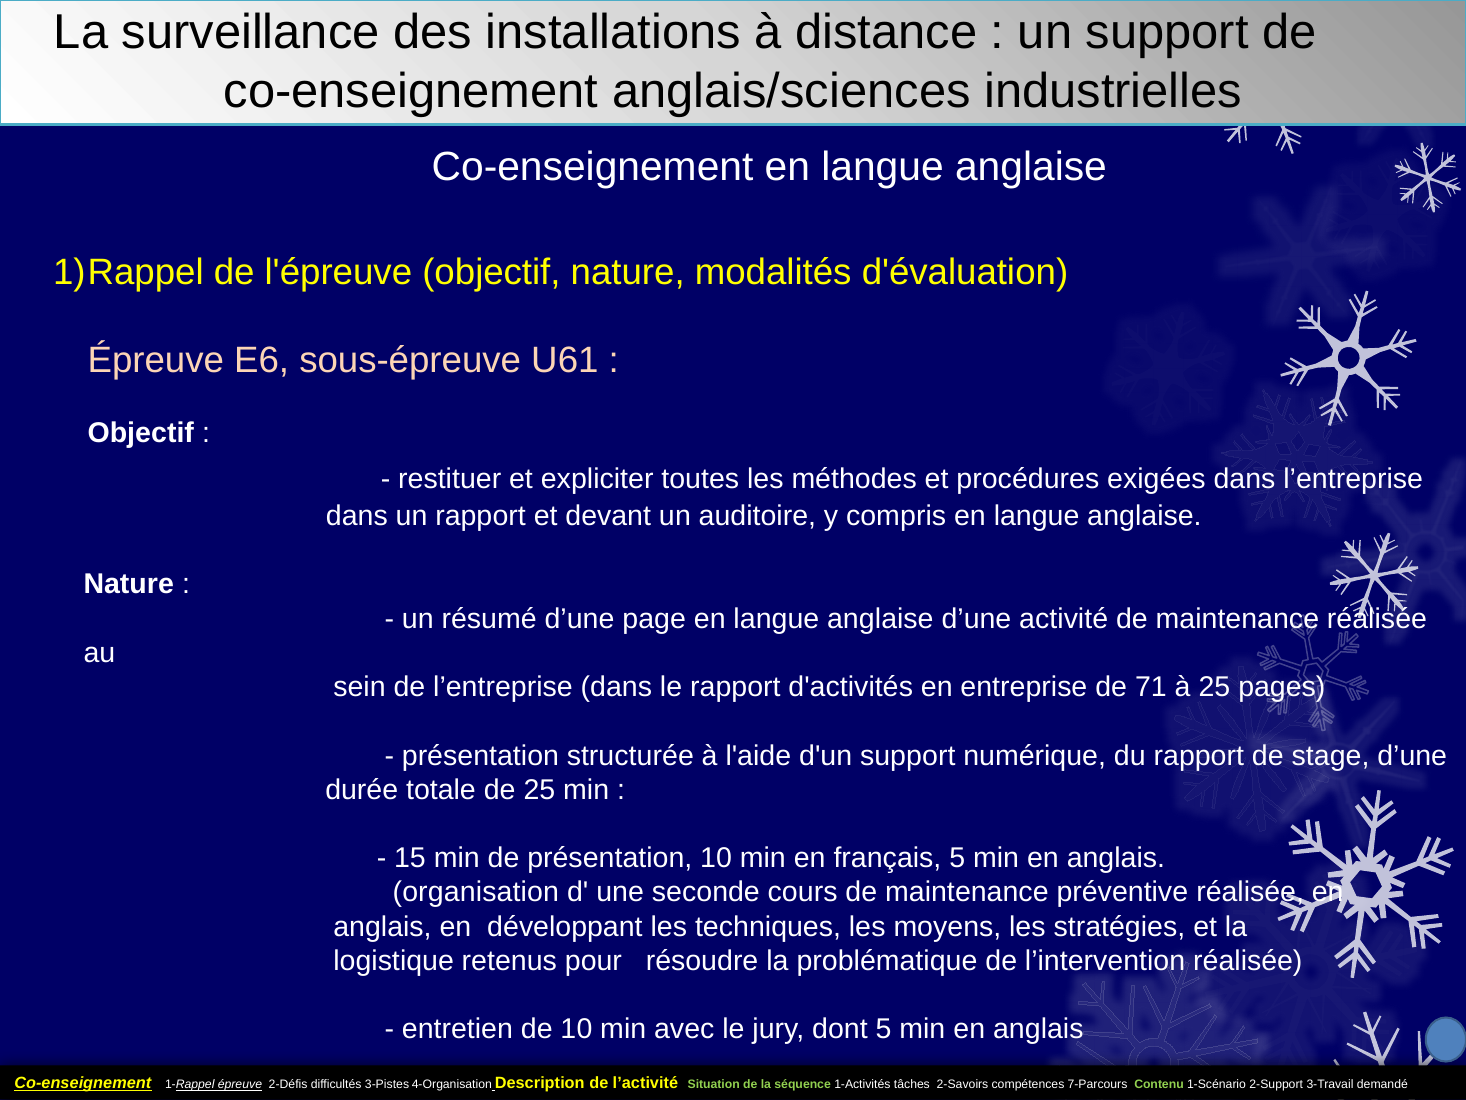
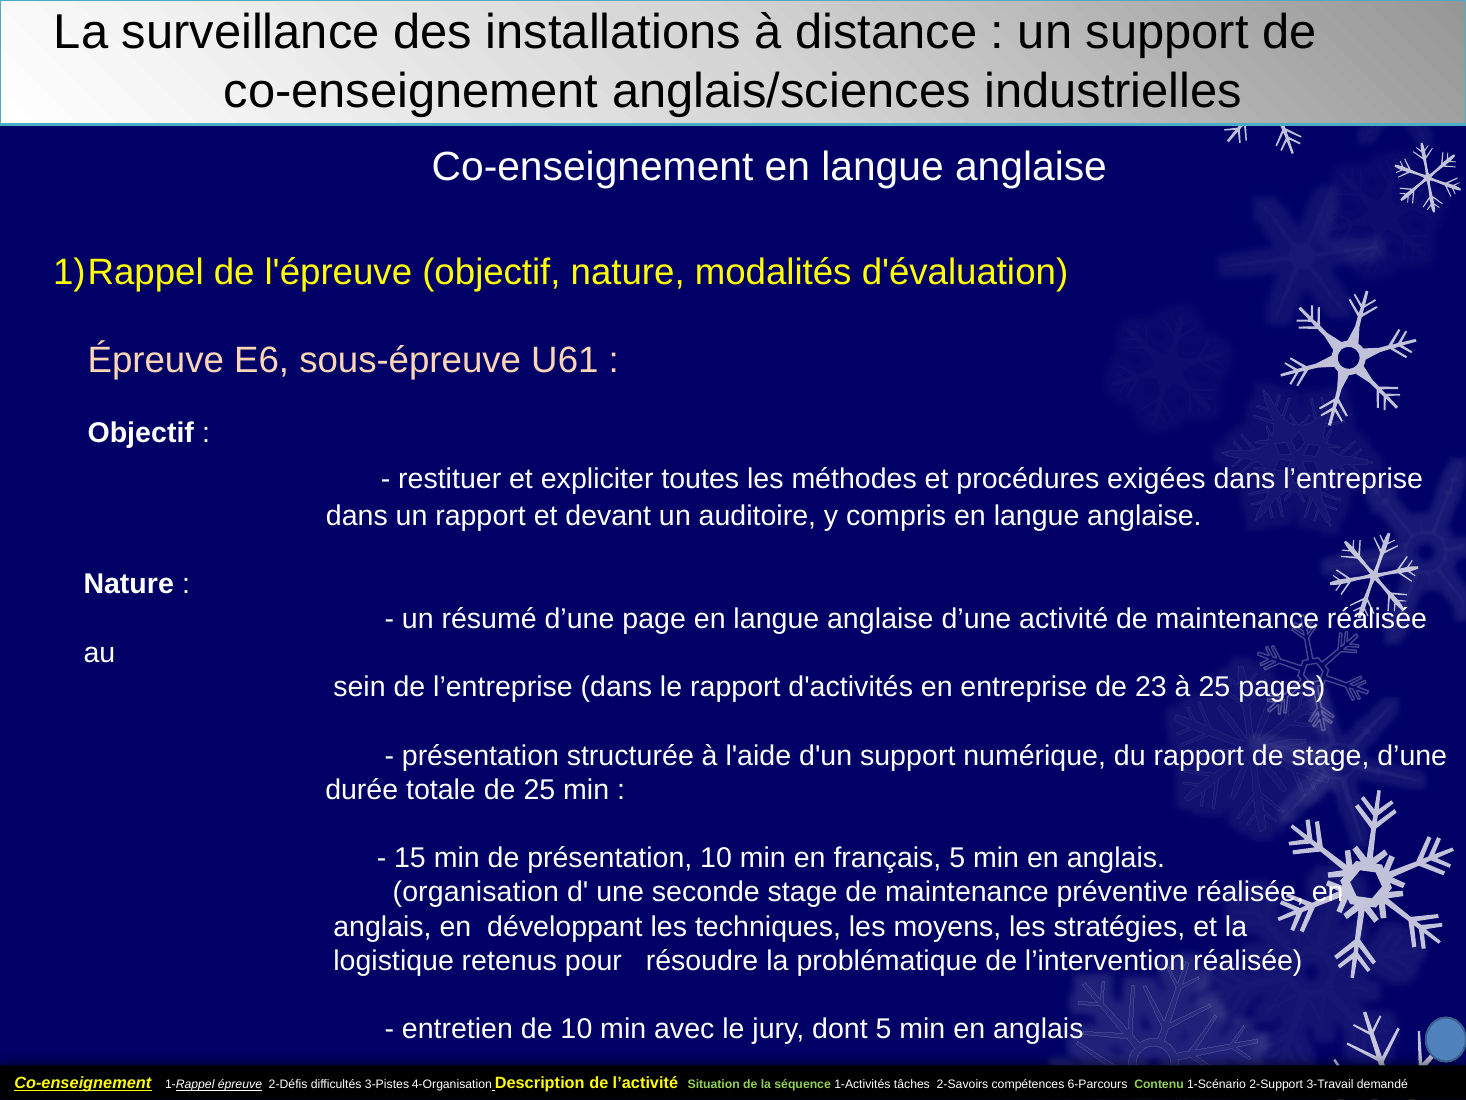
71: 71 -> 23 (1151, 687)
seconde cours: cours -> stage (803, 892)
7-Parcours: 7-Parcours -> 6-Parcours (1098, 1084)
